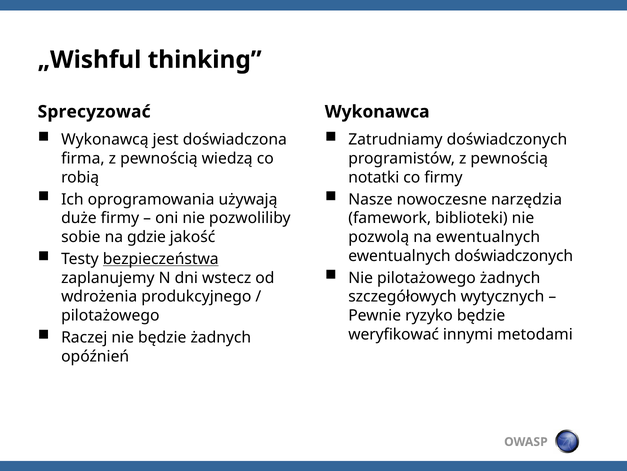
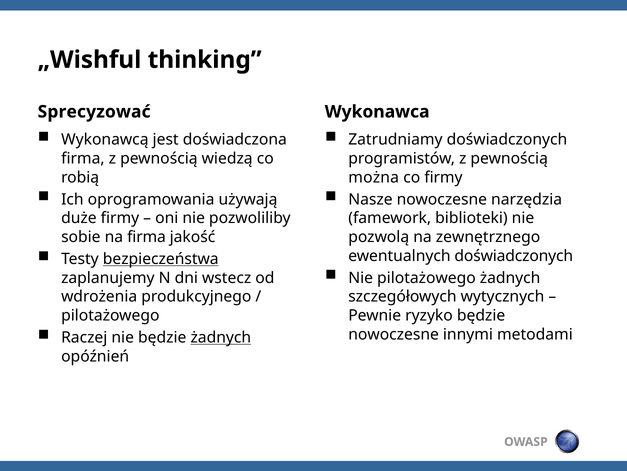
notatki: notatki -> można (374, 177)
na gdzie: gdzie -> firma (146, 237)
na ewentualnych: ewentualnych -> zewnętrznego (488, 237)
żadnych underline: none -> present (221, 337)
weryfikować: weryfikować -> nowoczesne (394, 334)
